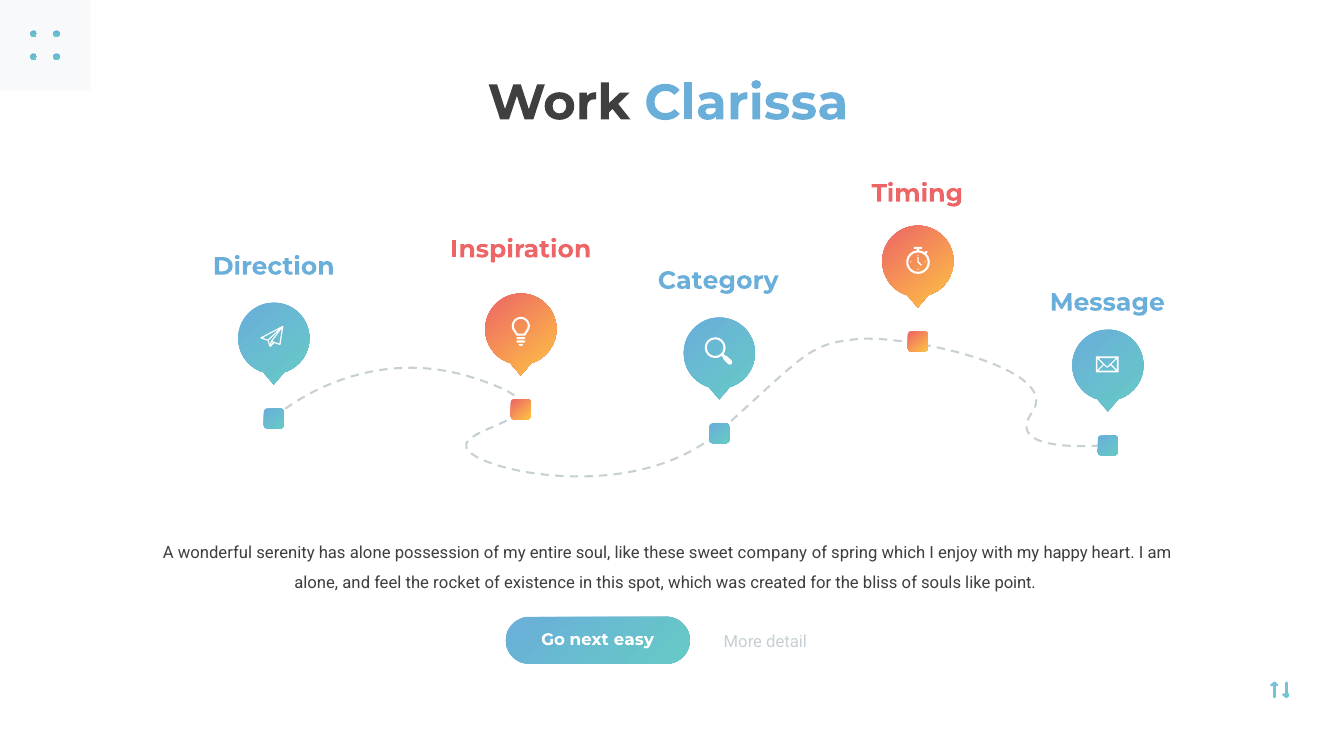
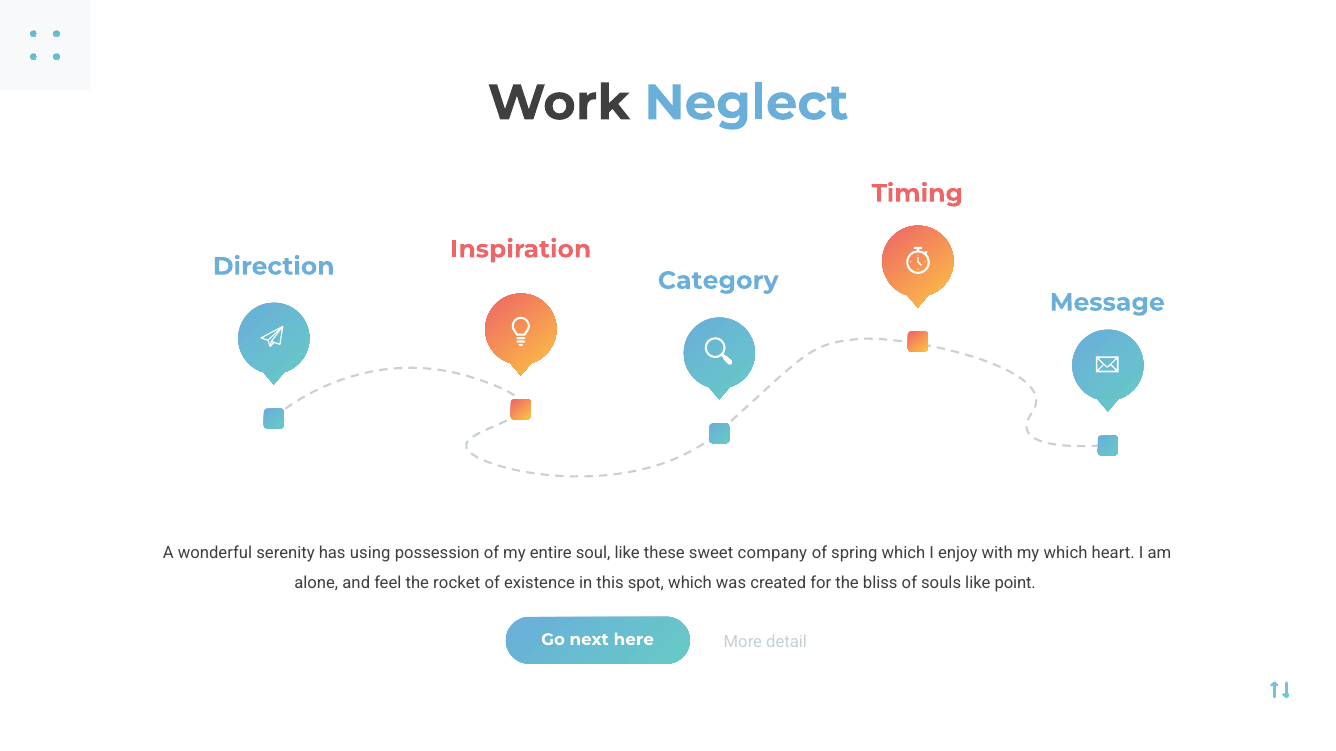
Clarissa: Clarissa -> Neglect (746, 103)
has alone: alone -> using (370, 554)
my happy: happy -> which (1066, 554)
easy: easy -> here (634, 640)
